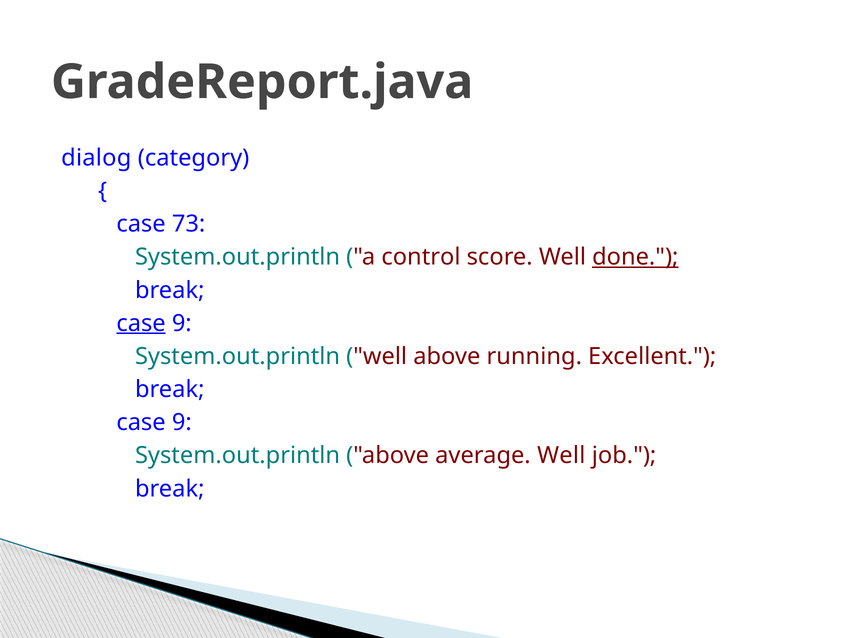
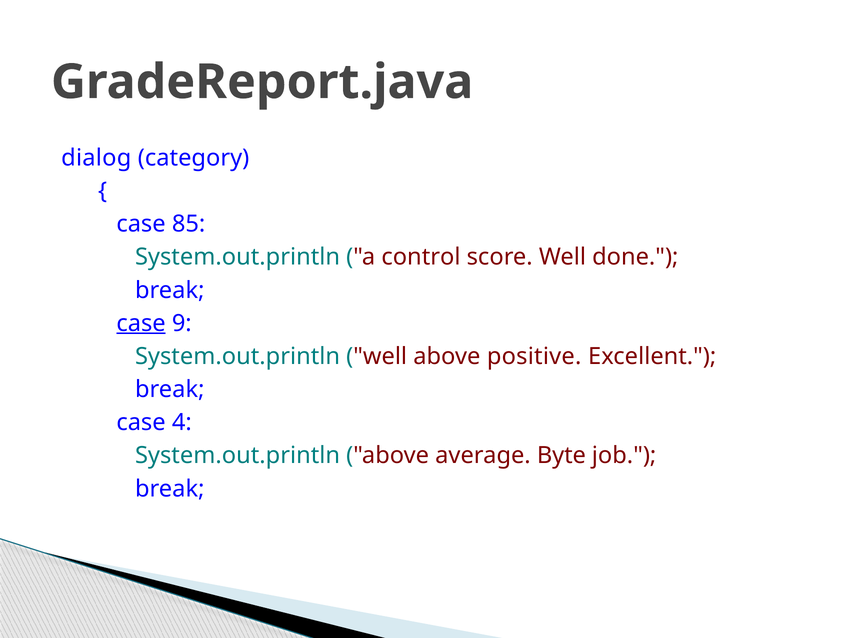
73: 73 -> 85 (189, 224)
done underline: present -> none (635, 257)
running: running -> positive (534, 357)
9: 9 -> 4 (182, 423)
average Well: Well -> Byte (561, 456)
